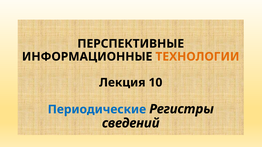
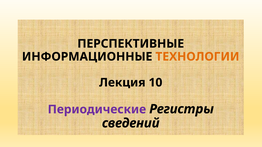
Периодические colour: blue -> purple (97, 110)
